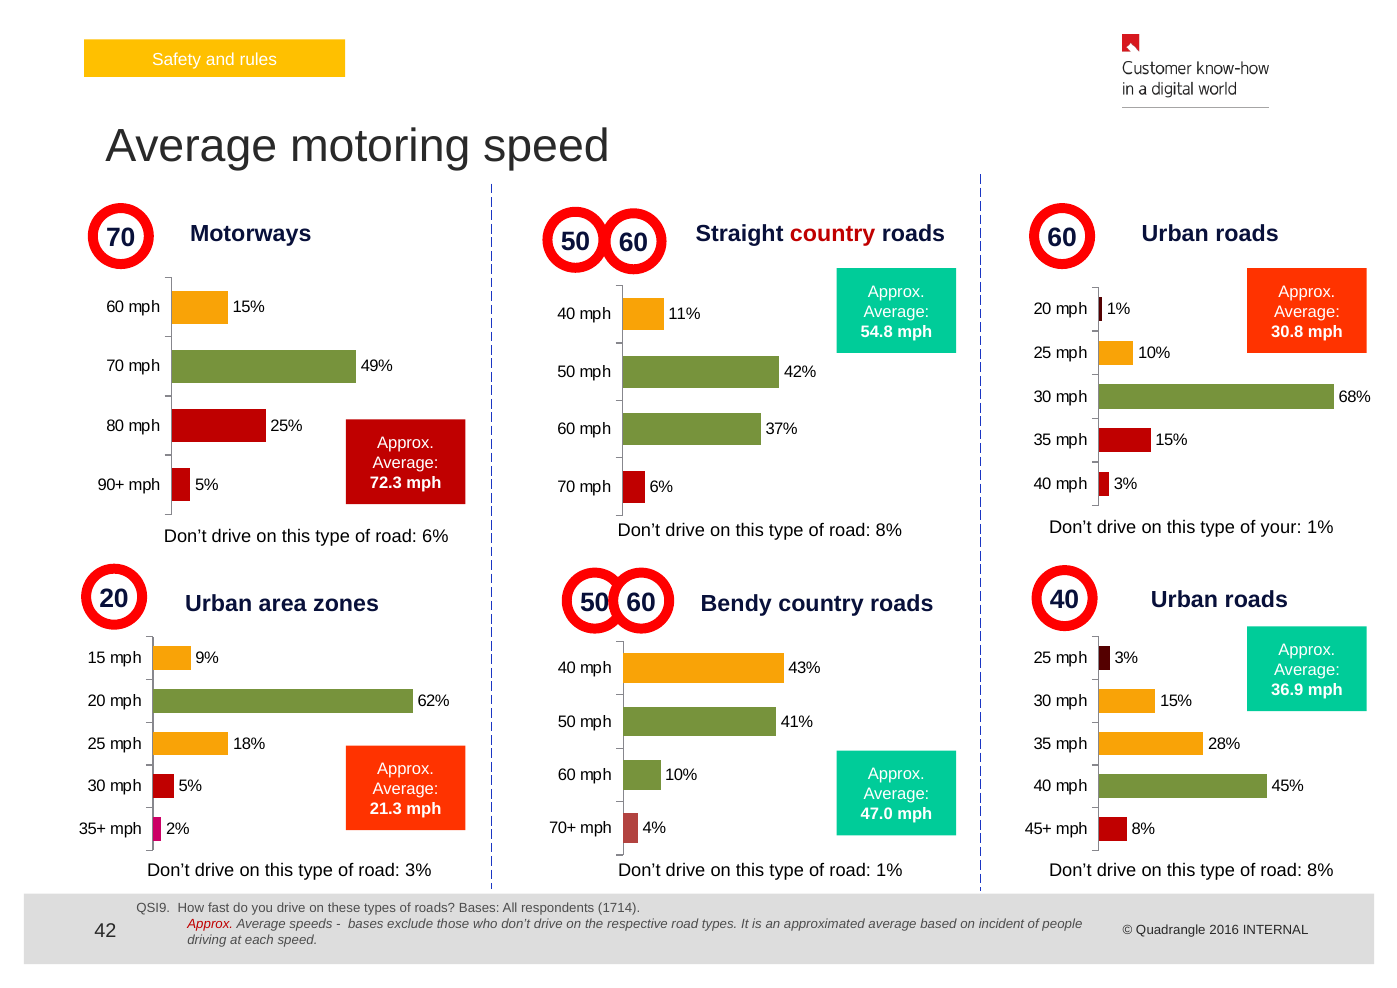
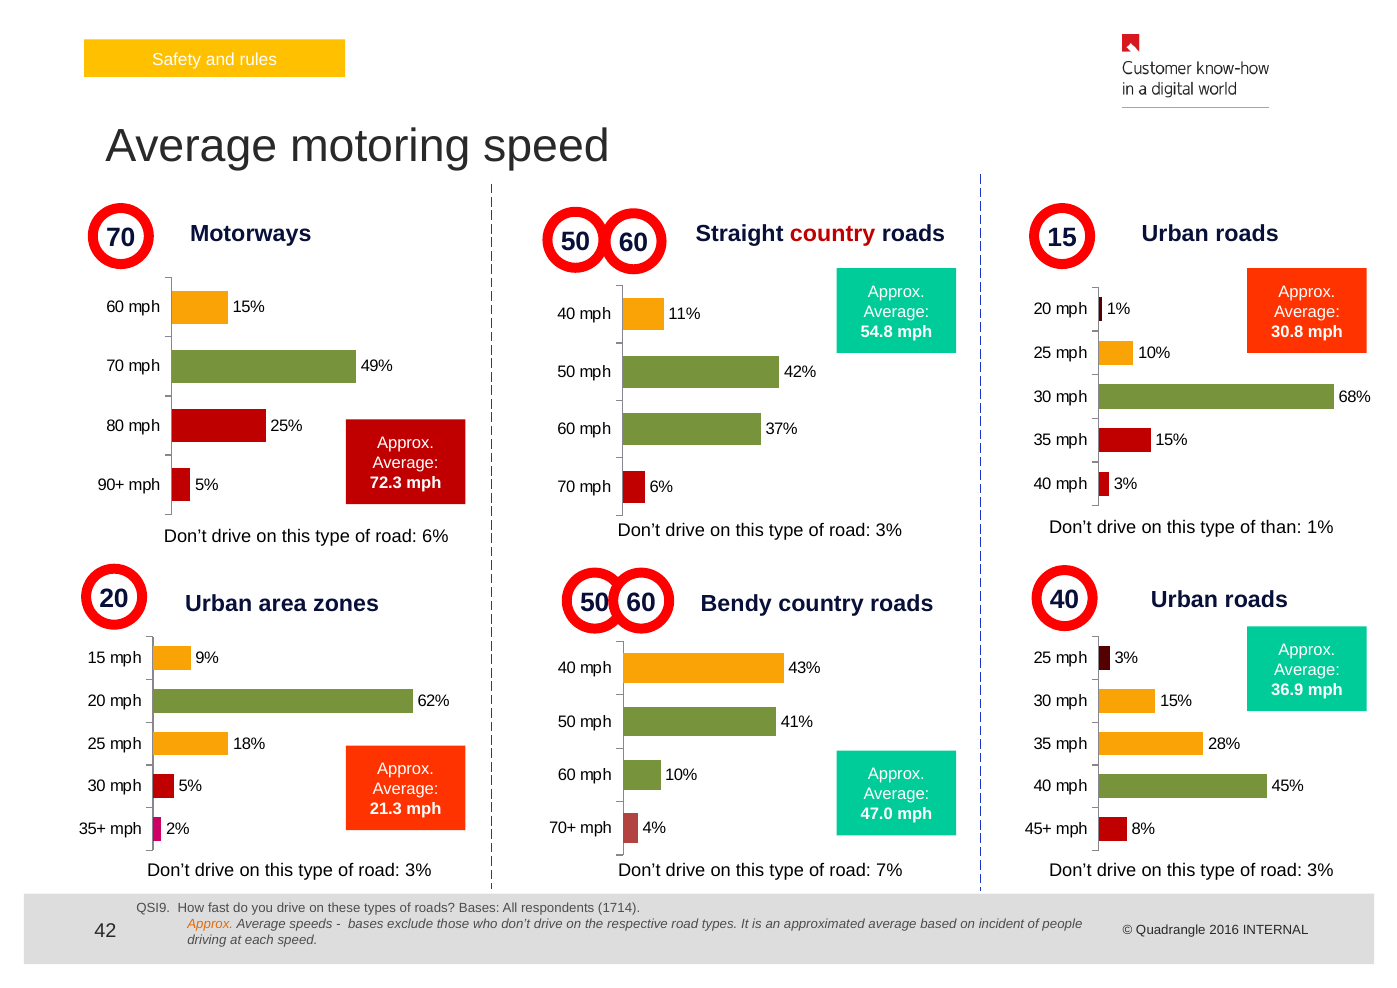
70 60: 60 -> 15 (1062, 238)
8%: 8% -> 3% (889, 531)
your: your -> than (1281, 528)
road 1%: 1% -> 7% (889, 871)
8%: 8% -> 3% (1320, 871)
Approx colour: red -> orange (210, 924)
